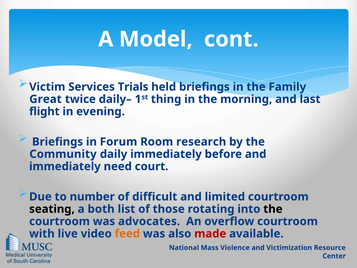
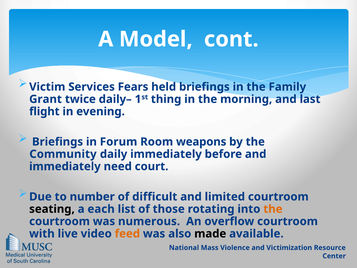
Trials: Trials -> Fears (133, 87)
Great: Great -> Grant (46, 99)
research: research -> weapons (201, 142)
both: both -> each (101, 209)
the colour: black -> orange (273, 209)
advocates: advocates -> numerous (149, 221)
made colour: red -> black (210, 233)
